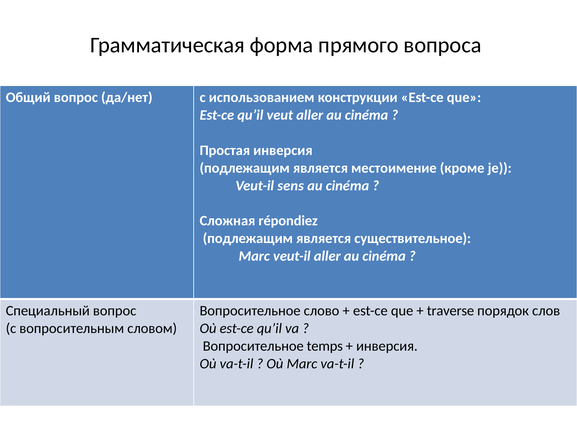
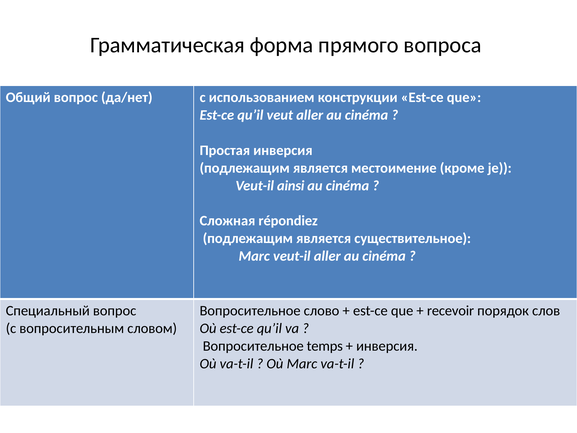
sens: sens -> ainsi (291, 186)
traverse: traverse -> recevoir (450, 311)
